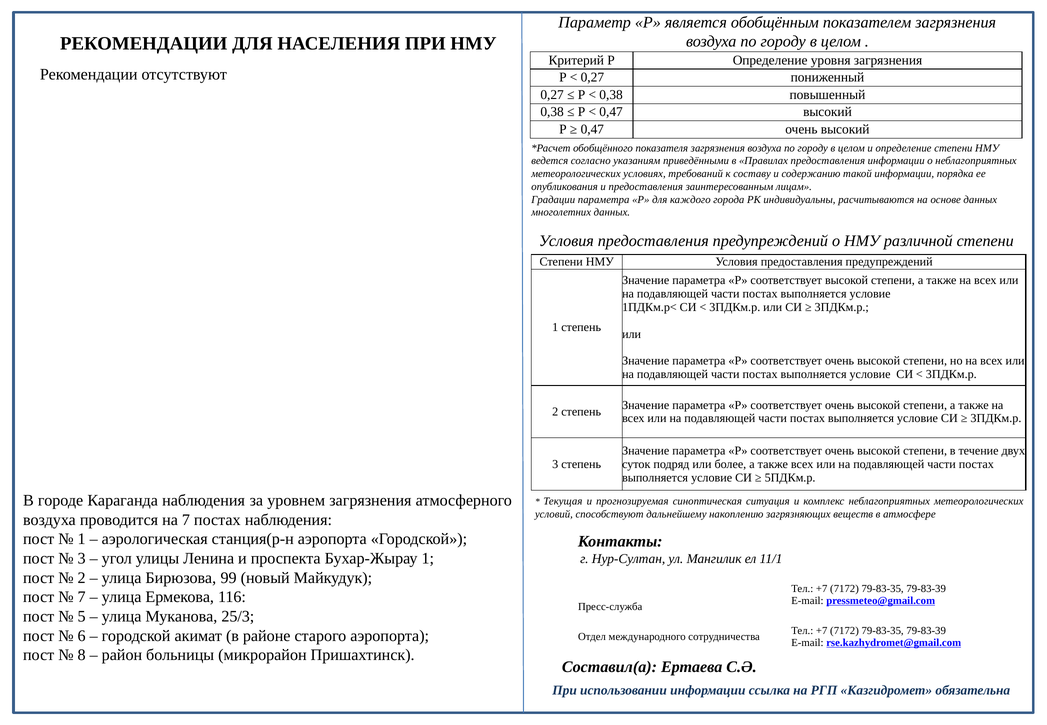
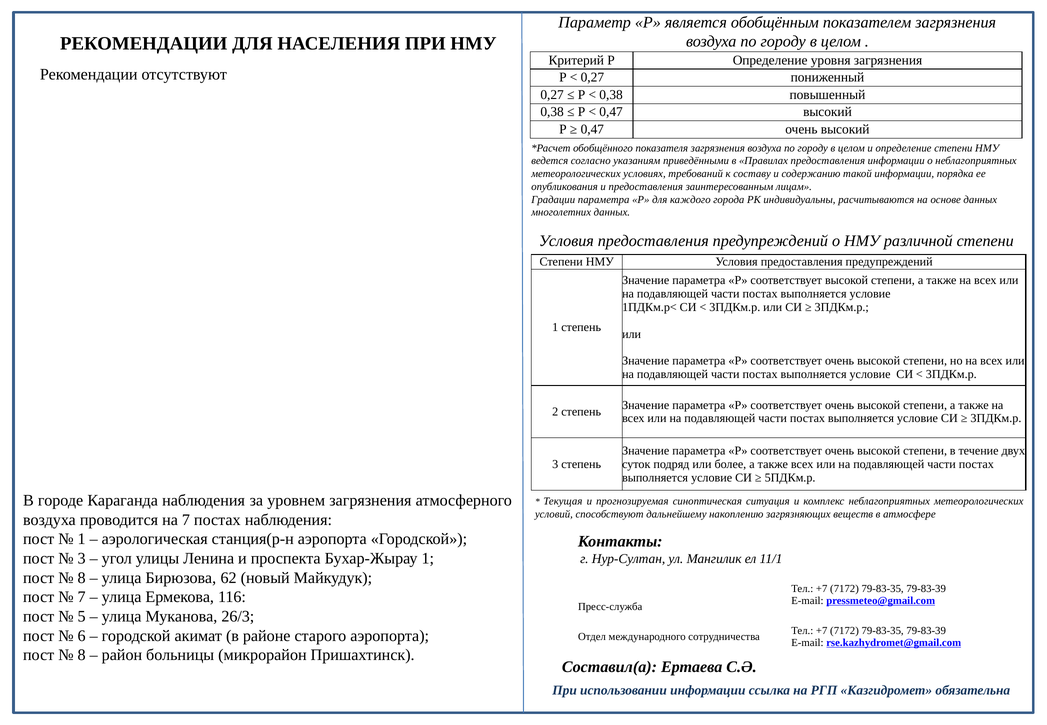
2: 2 -> 8 (82, 578)
99: 99 -> 62 (229, 578)
25/3: 25/3 -> 26/3 (238, 616)
